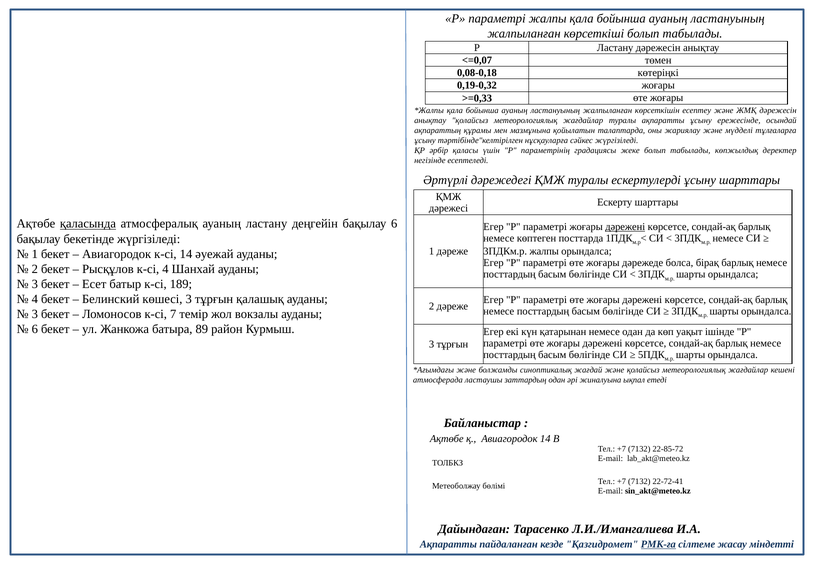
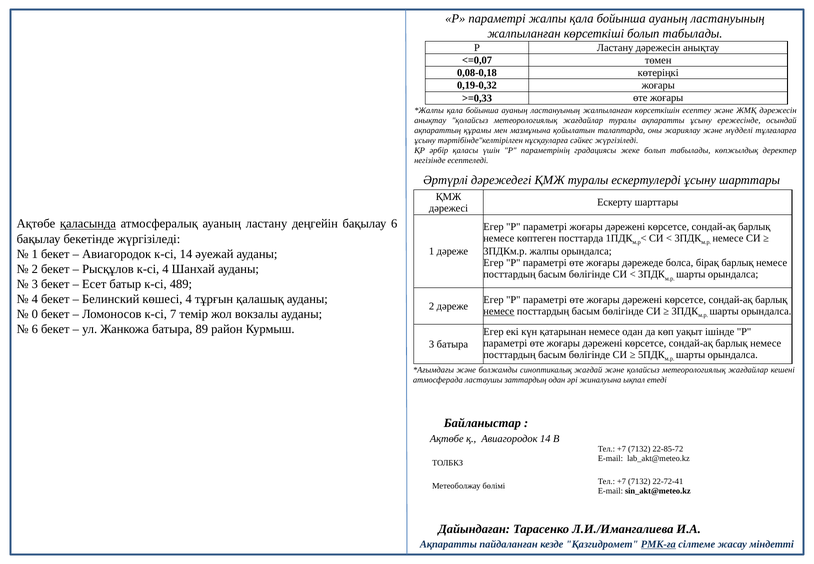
дәрежені underline: present -> none (625, 227)
189: 189 -> 489 (181, 284)
көшесі 3: 3 -> 4 (189, 299)
немесе underline: none -> present (499, 311)
3: 3 -> 0 (35, 314)
тұрғын: тұрғын -> батыра (452, 344)
